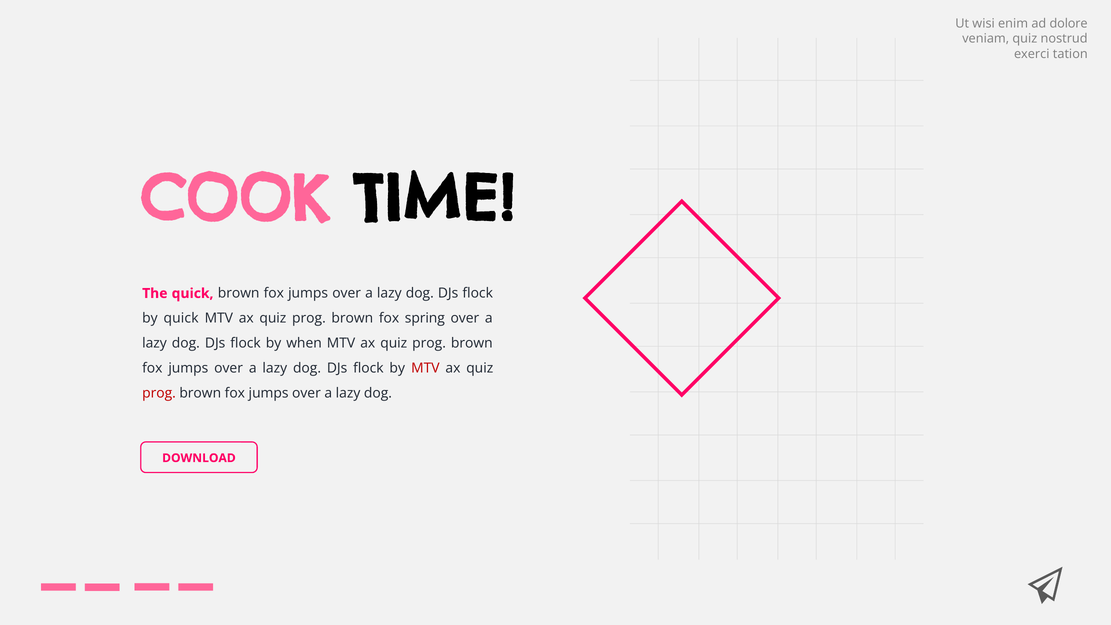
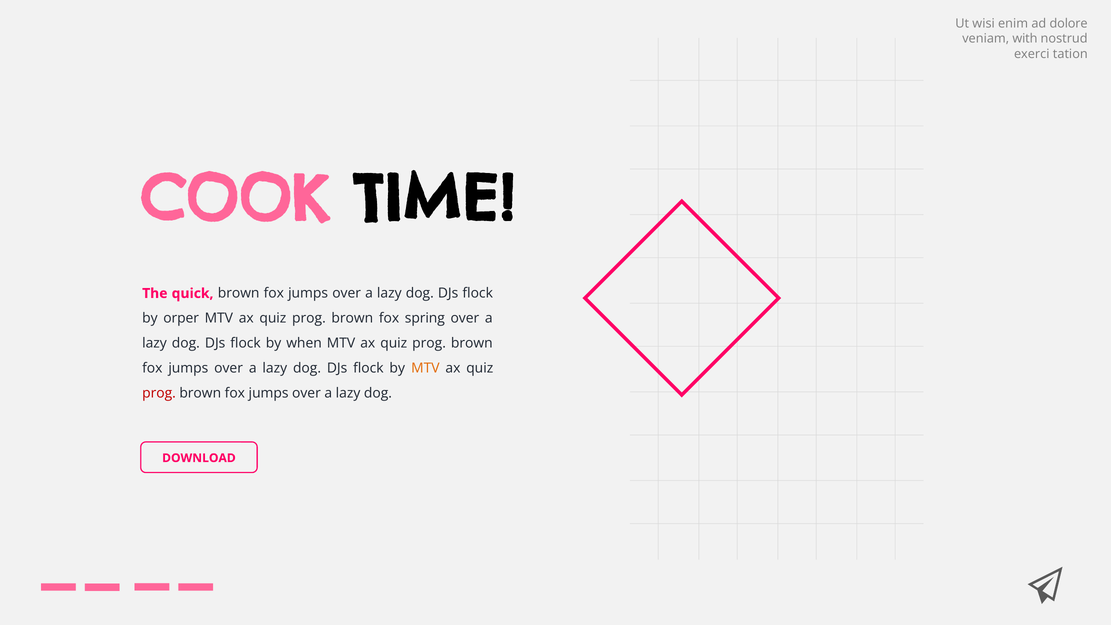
veniam quiz: quiz -> with (1025, 39)
by quick: quick -> orper (181, 318)
MTV colour: red -> orange (425, 368)
